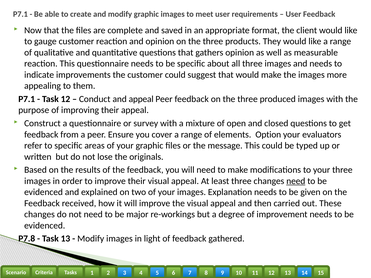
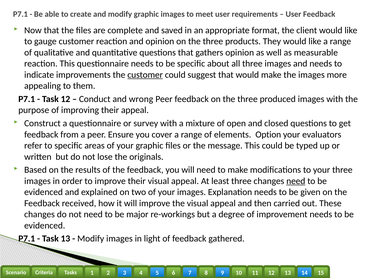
customer underline: none -> present (145, 75)
and appeal: appeal -> wrong (141, 99)
P7.8: P7.8 -> P7.1 (27, 239)
